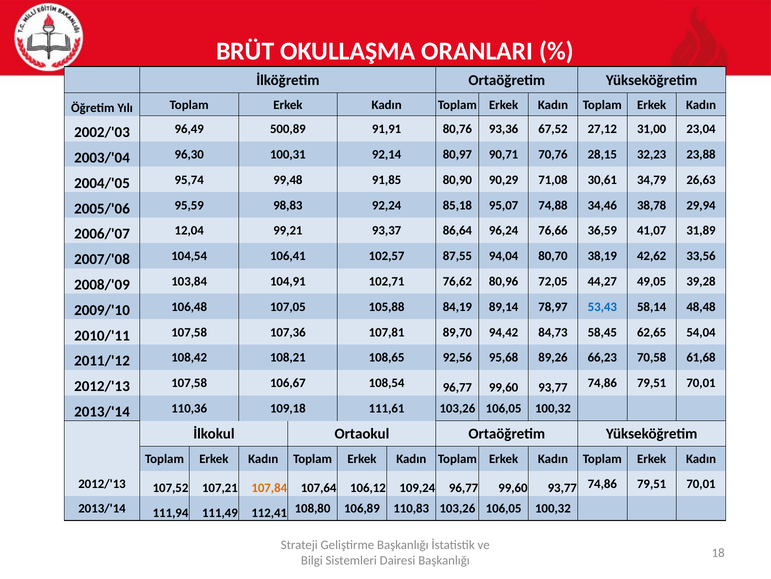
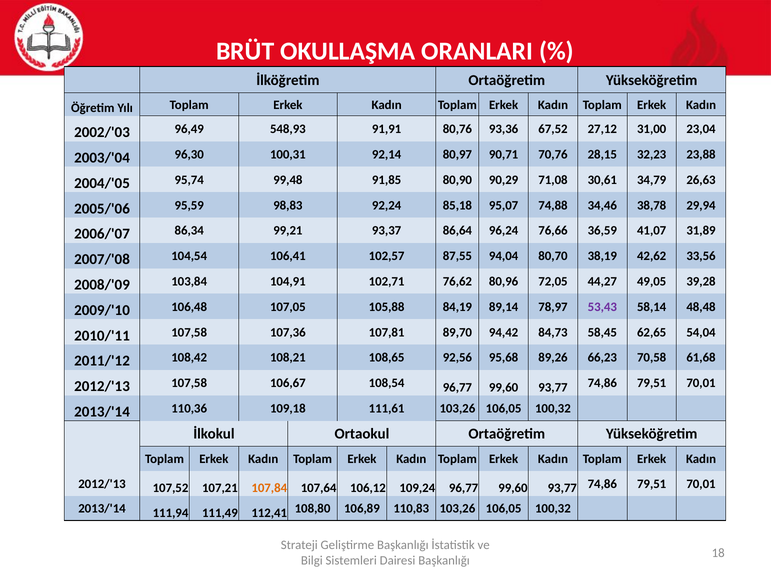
500,89: 500,89 -> 548,93 (288, 129)
12,04: 12,04 -> 86,34 (189, 230)
53,43 colour: blue -> purple (602, 307)
